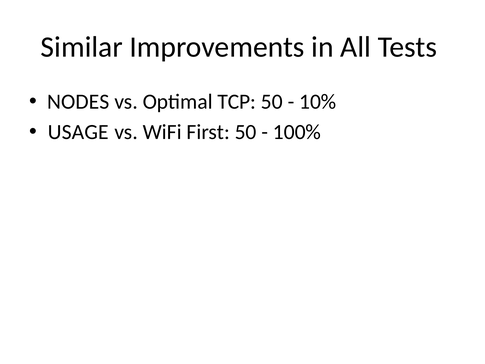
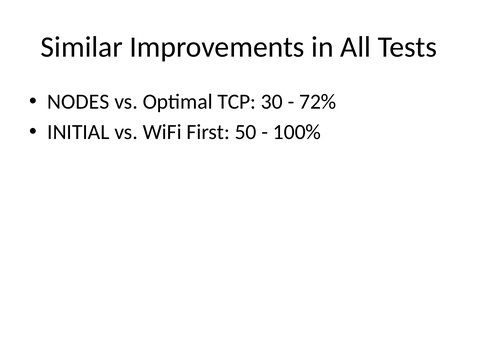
TCP 50: 50 -> 30 (272, 102)
10%: 10% -> 72% (318, 102)
USAGE: USAGE -> INITIAL (78, 132)
